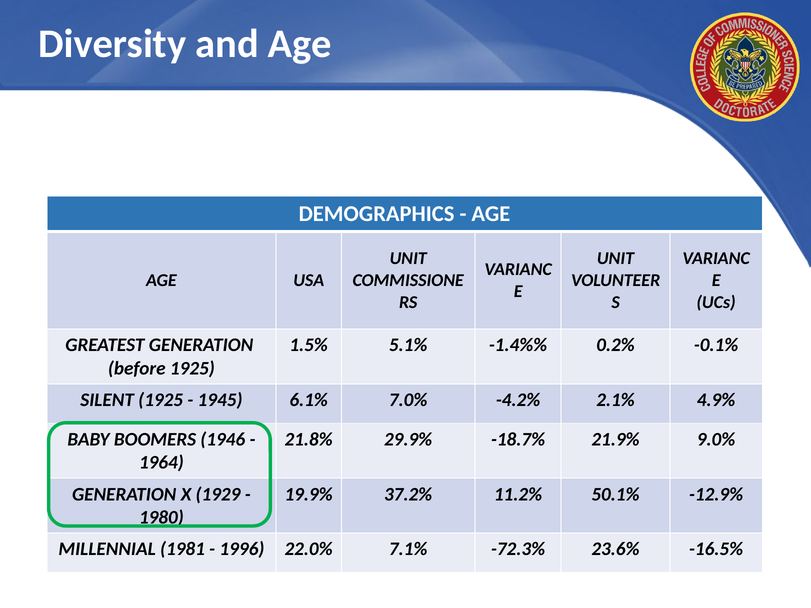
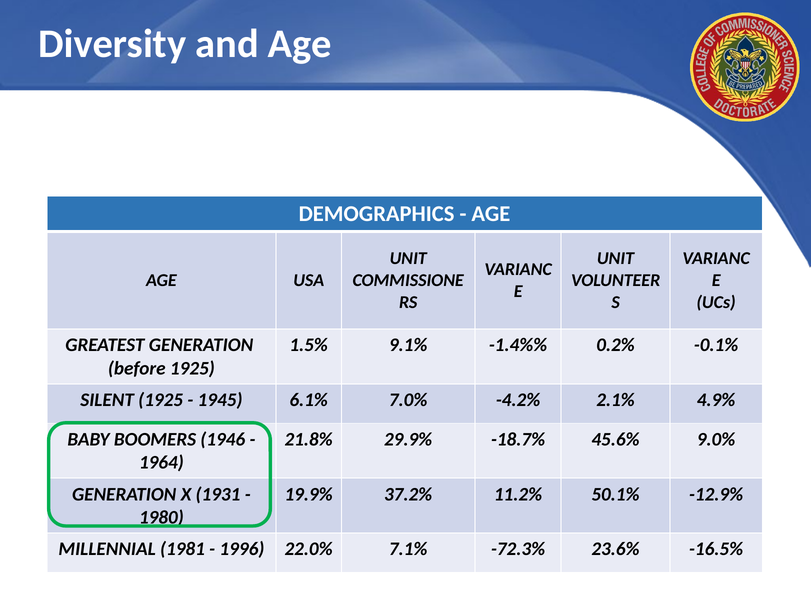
5.1%: 5.1% -> 9.1% (408, 345)
21.9%: 21.9% -> 45.6% (615, 439)
1929: 1929 -> 1931 (218, 494)
